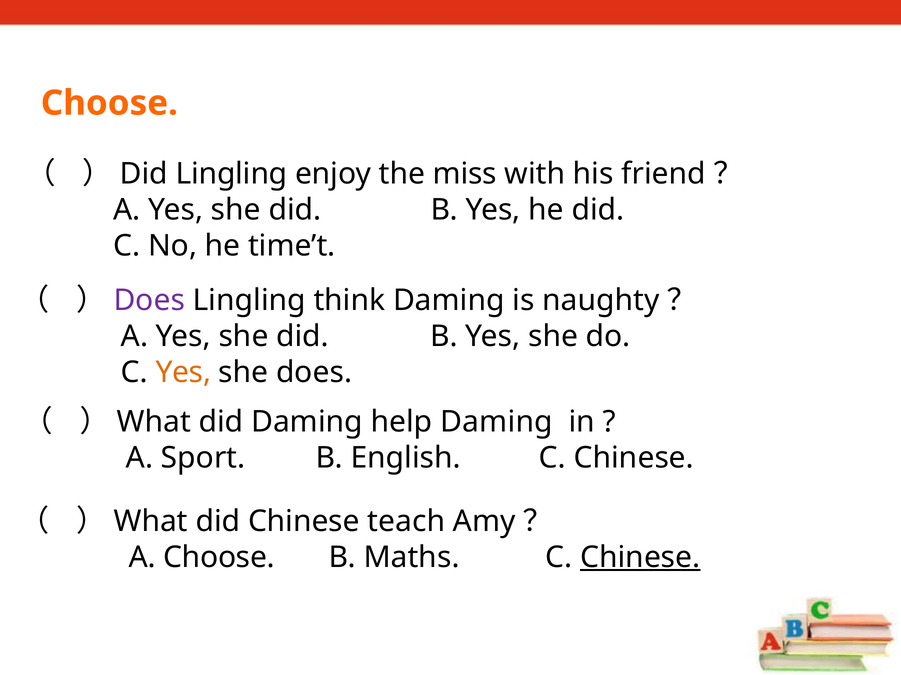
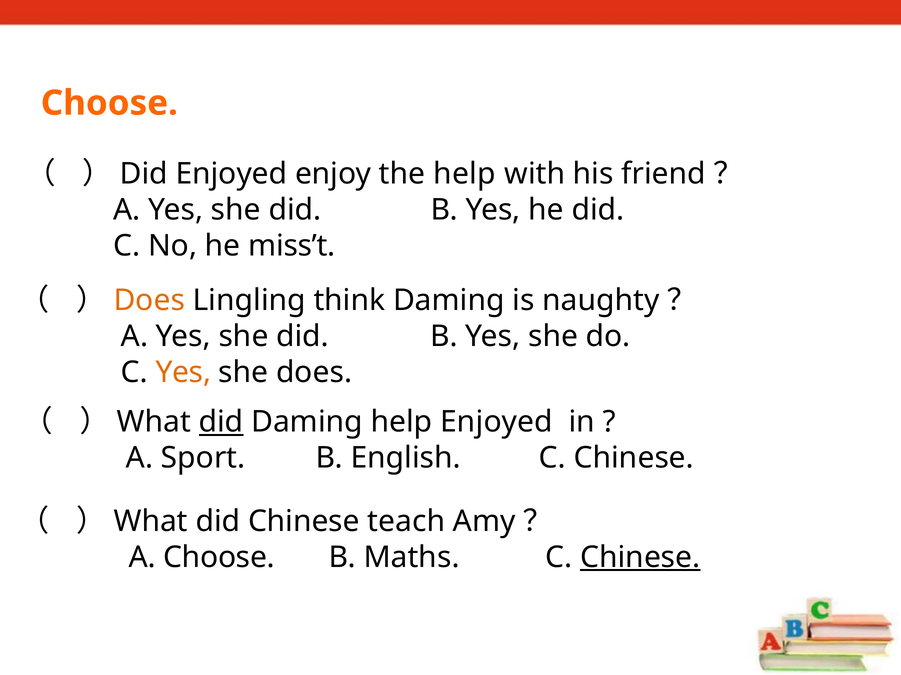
Did Lingling: Lingling -> Enjoyed (231, 174)
the miss: miss -> help (465, 174)
time’t: time’t -> miss’t (292, 246)
Does colour: purple -> orange (149, 301)
did underline: none -> present (221, 422)
help Daming: Daming -> Enjoyed (496, 422)
